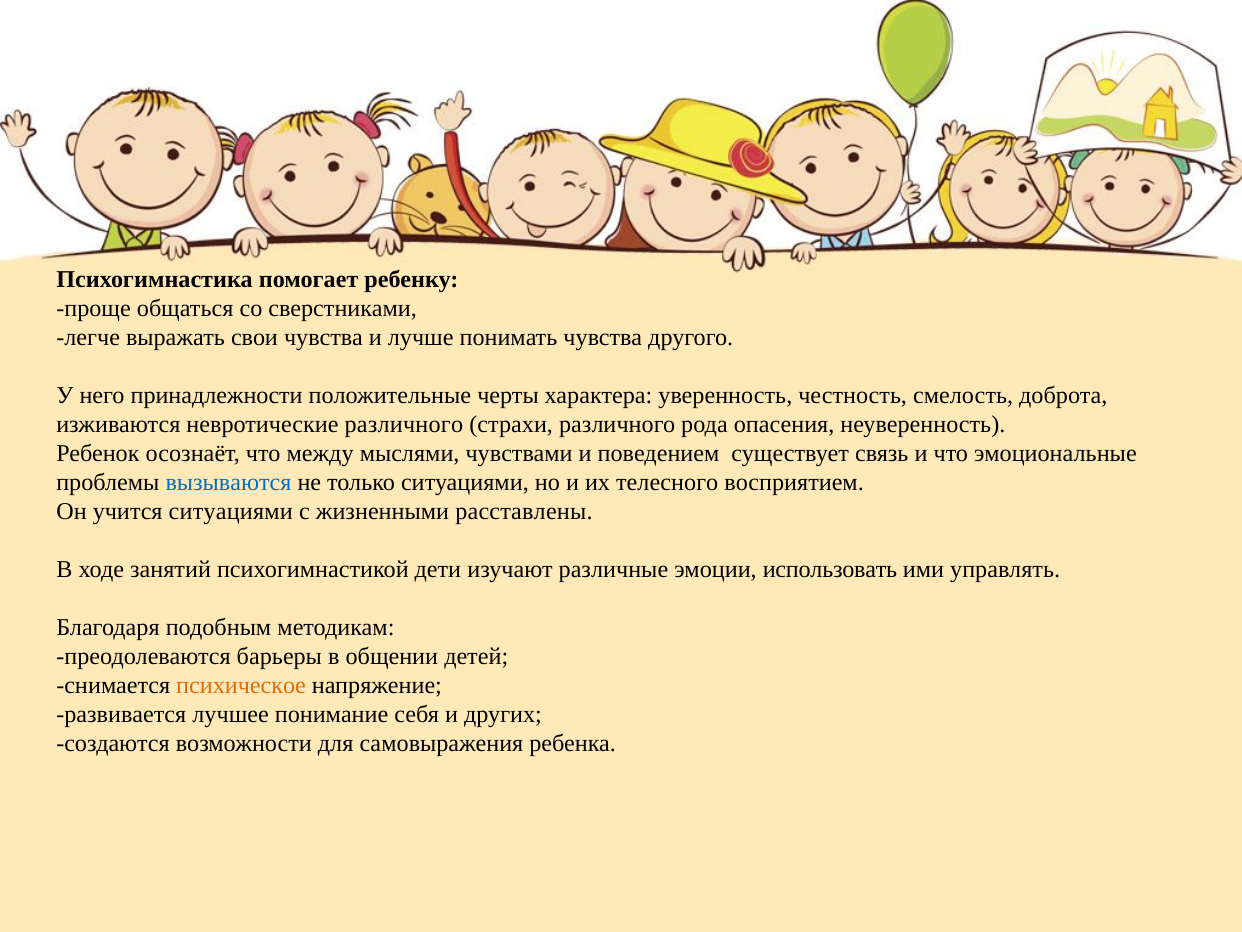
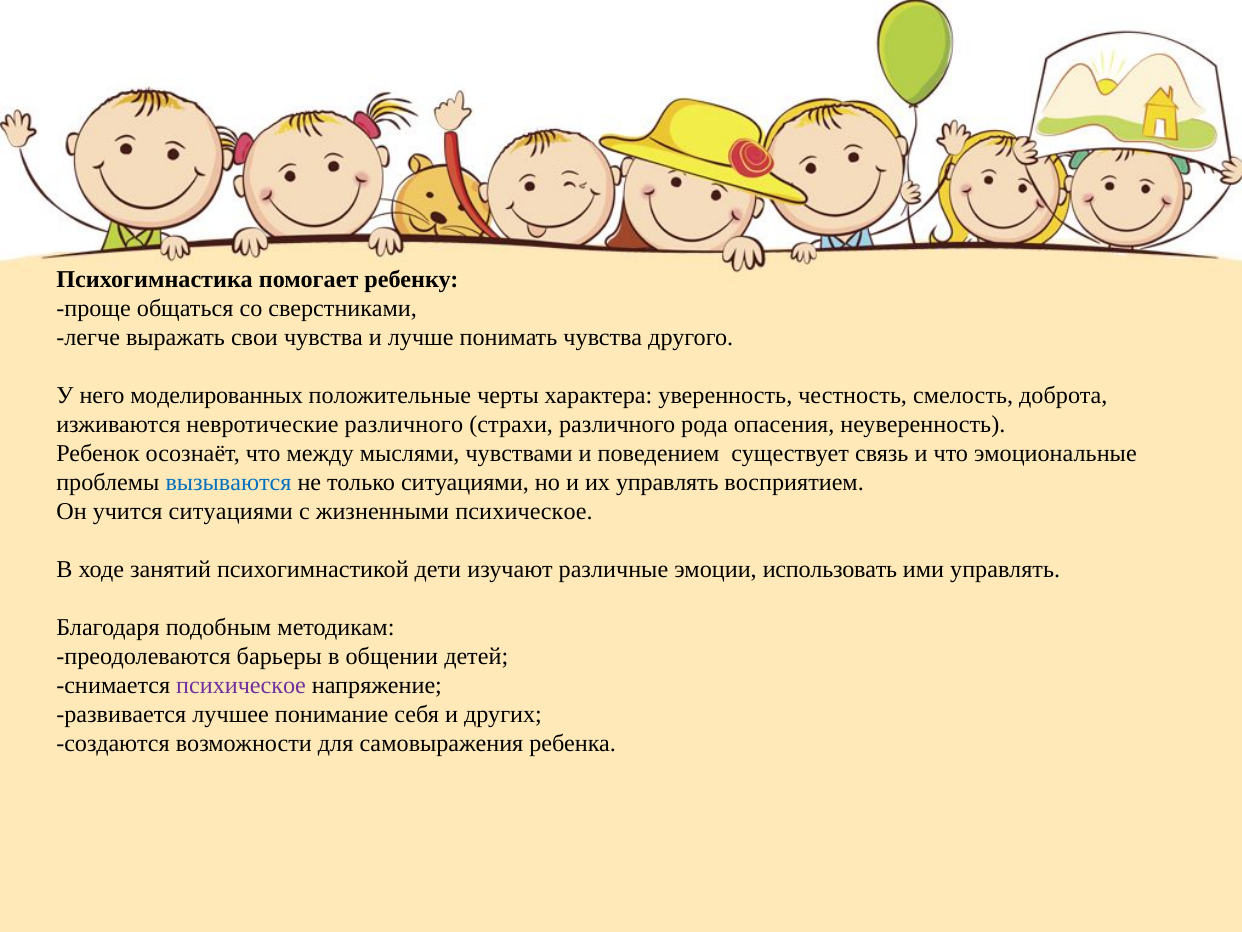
принадлежности: принадлежности -> моделированных (217, 395)
их телесного: телесного -> управлять (667, 482)
жизненными расставлены: расставлены -> психическое (524, 511)
психическое colour: orange -> purple (241, 685)
